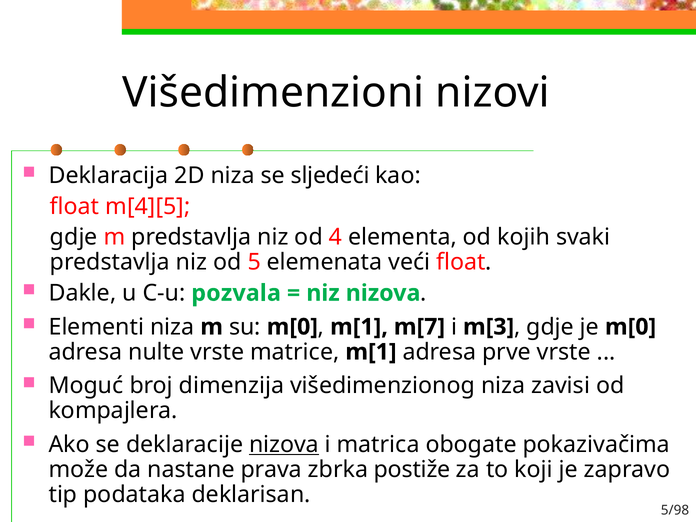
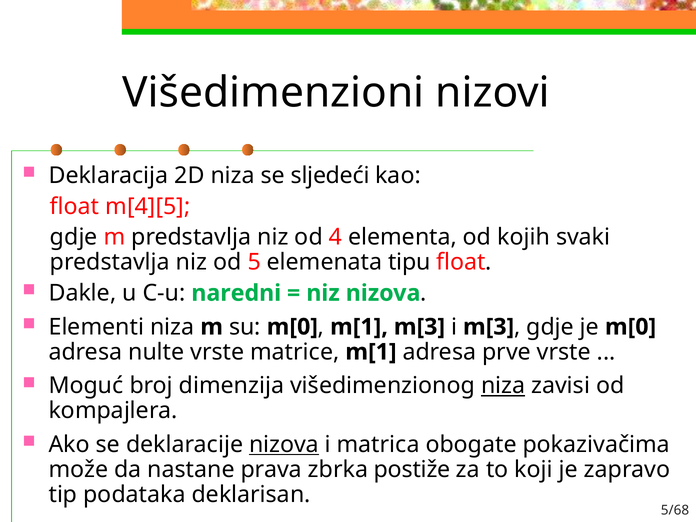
veći: veći -> tipu (409, 262)
pozvala: pozvala -> naredni (236, 293)
m[1 m[7: m[7 -> m[3 (420, 327)
niza underline: none -> present (503, 386)
5/98: 5/98 -> 5/68 (675, 510)
